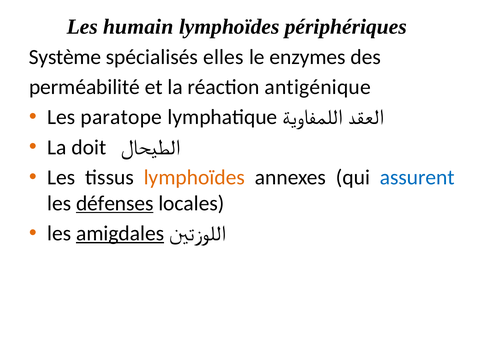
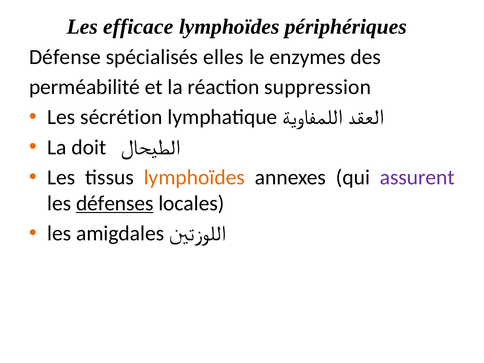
humain: humain -> efficace (138, 27)
Système: Système -> Défense (65, 57)
antigénique: antigénique -> suppression (318, 87)
paratope: paratope -> sécrétion (121, 117)
assurent colour: blue -> purple (417, 177)
amigdales underline: present -> none (120, 233)
